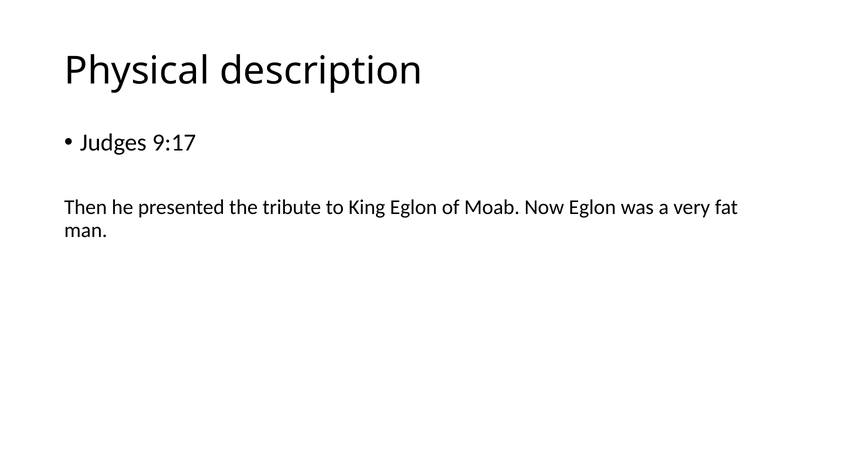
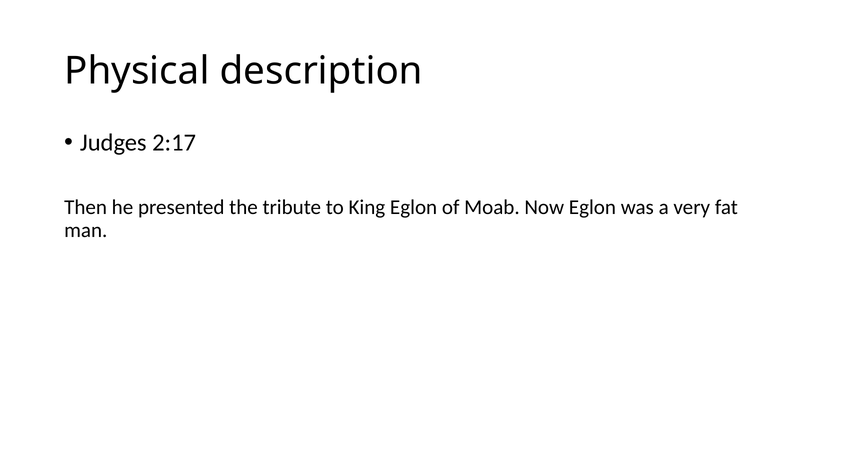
9:17: 9:17 -> 2:17 (174, 142)
